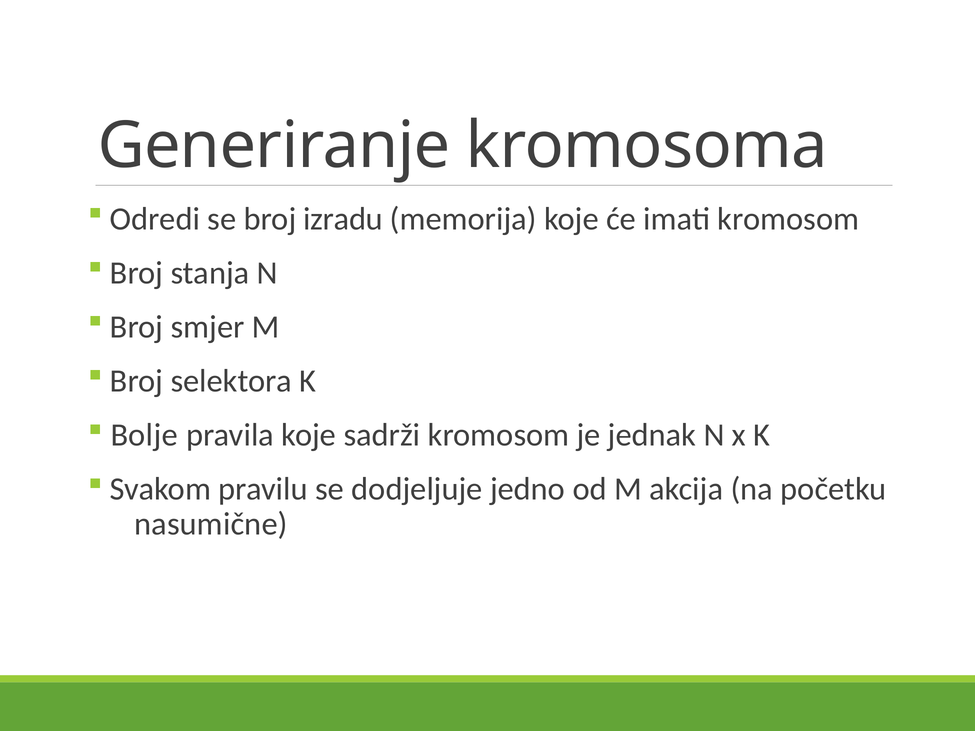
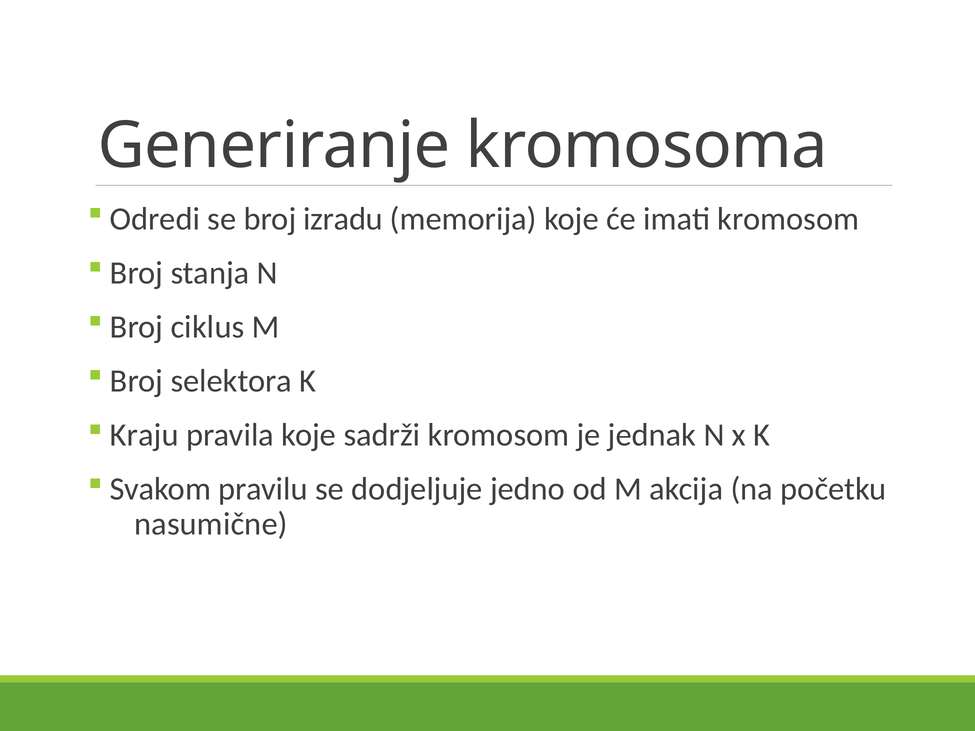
smjer: smjer -> ciklus (208, 327)
Bolje: Bolje -> Kraju (144, 435)
